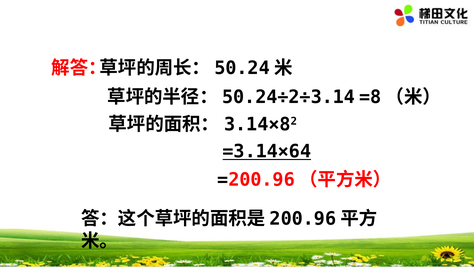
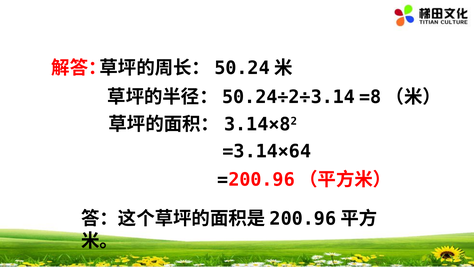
=3.14×64 underline: present -> none (267, 151)
